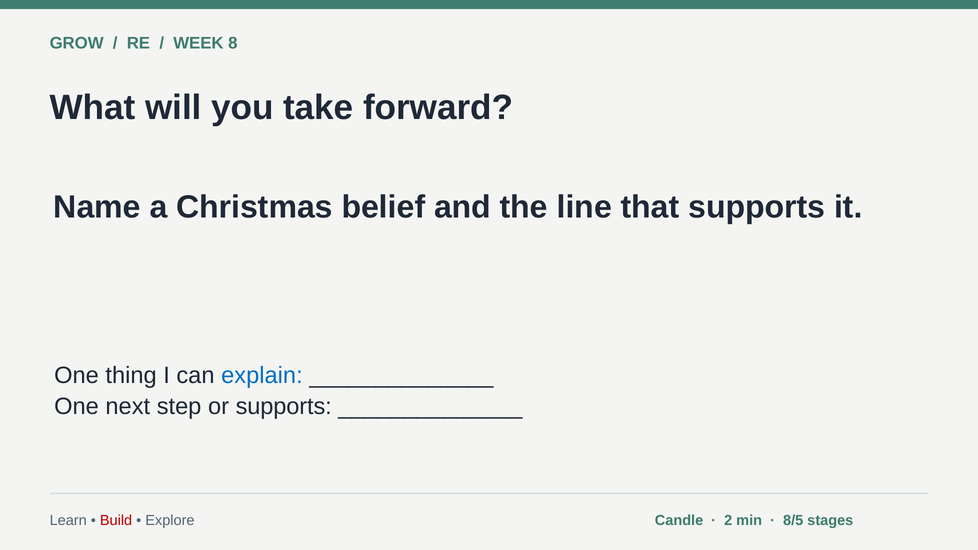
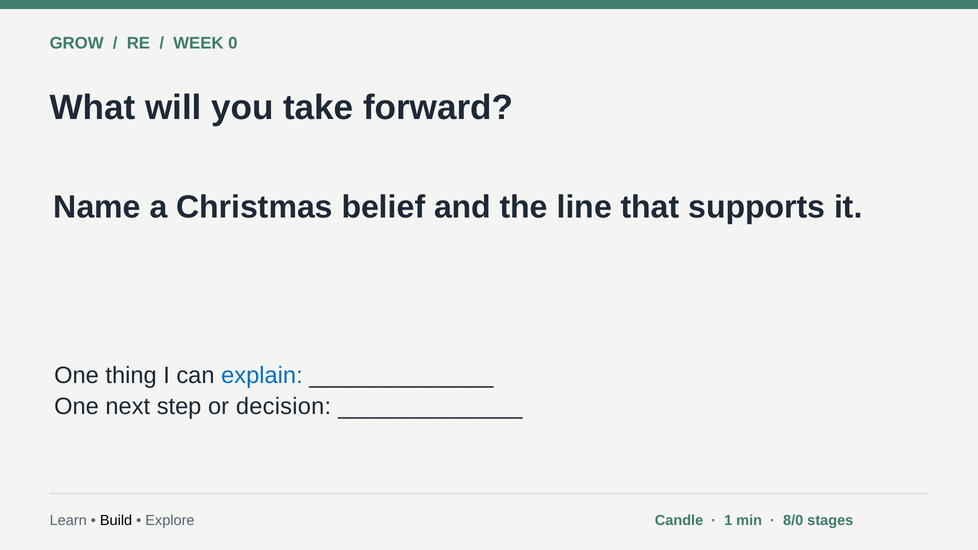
8: 8 -> 0 (233, 43)
or supports: supports -> decision (284, 406)
Build colour: red -> black (116, 521)
2: 2 -> 1 (728, 521)
8/5: 8/5 -> 8/0 (793, 521)
